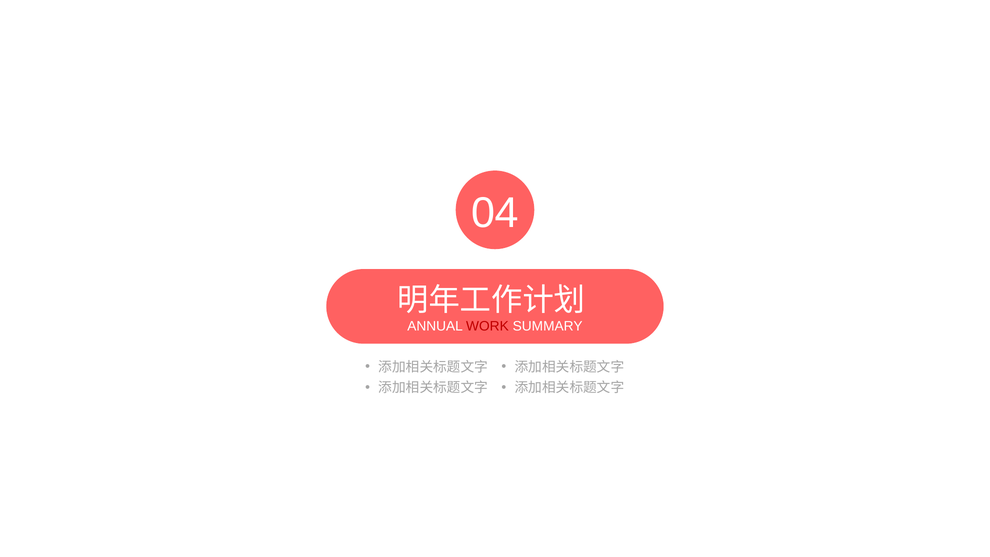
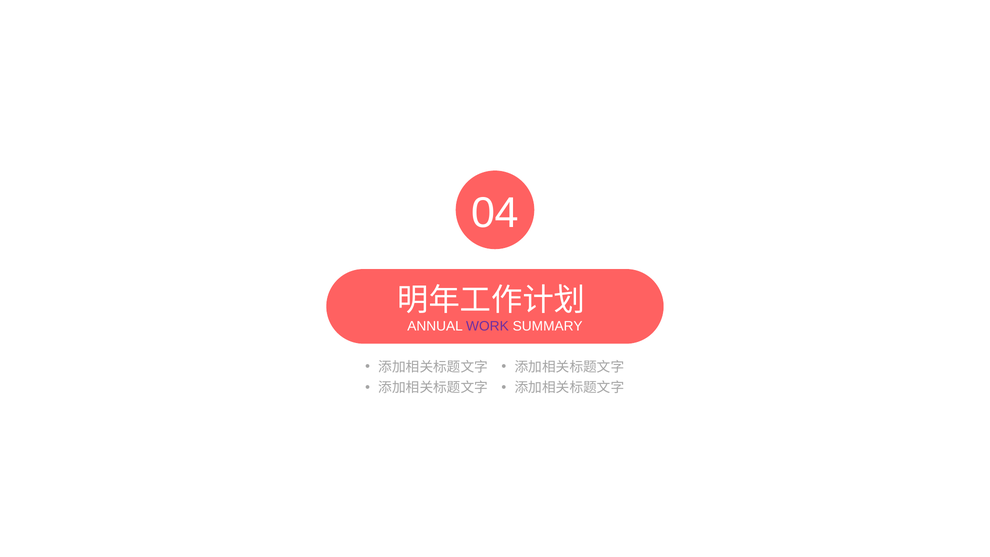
WORK colour: red -> purple (487, 326)
